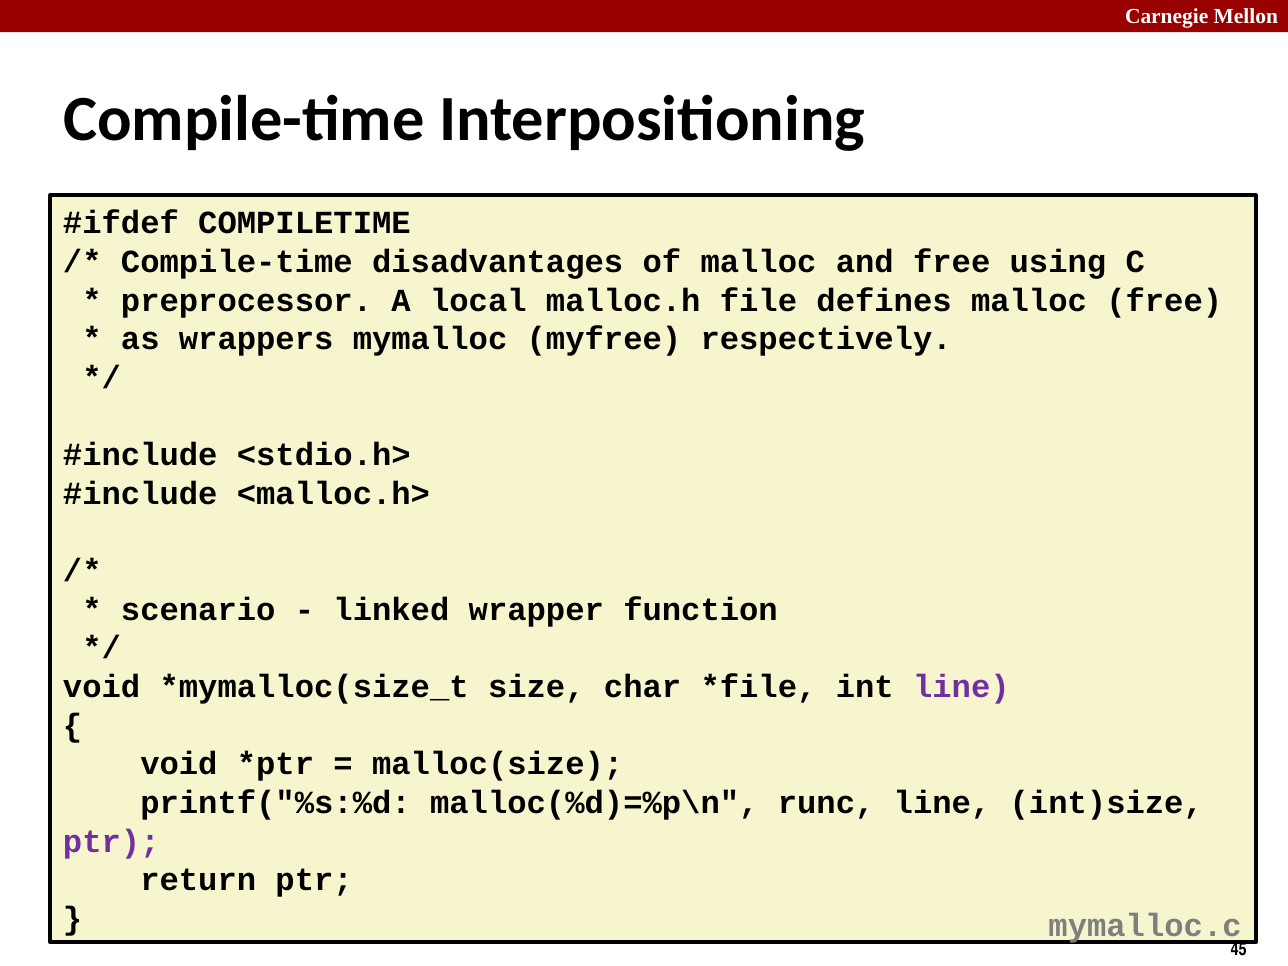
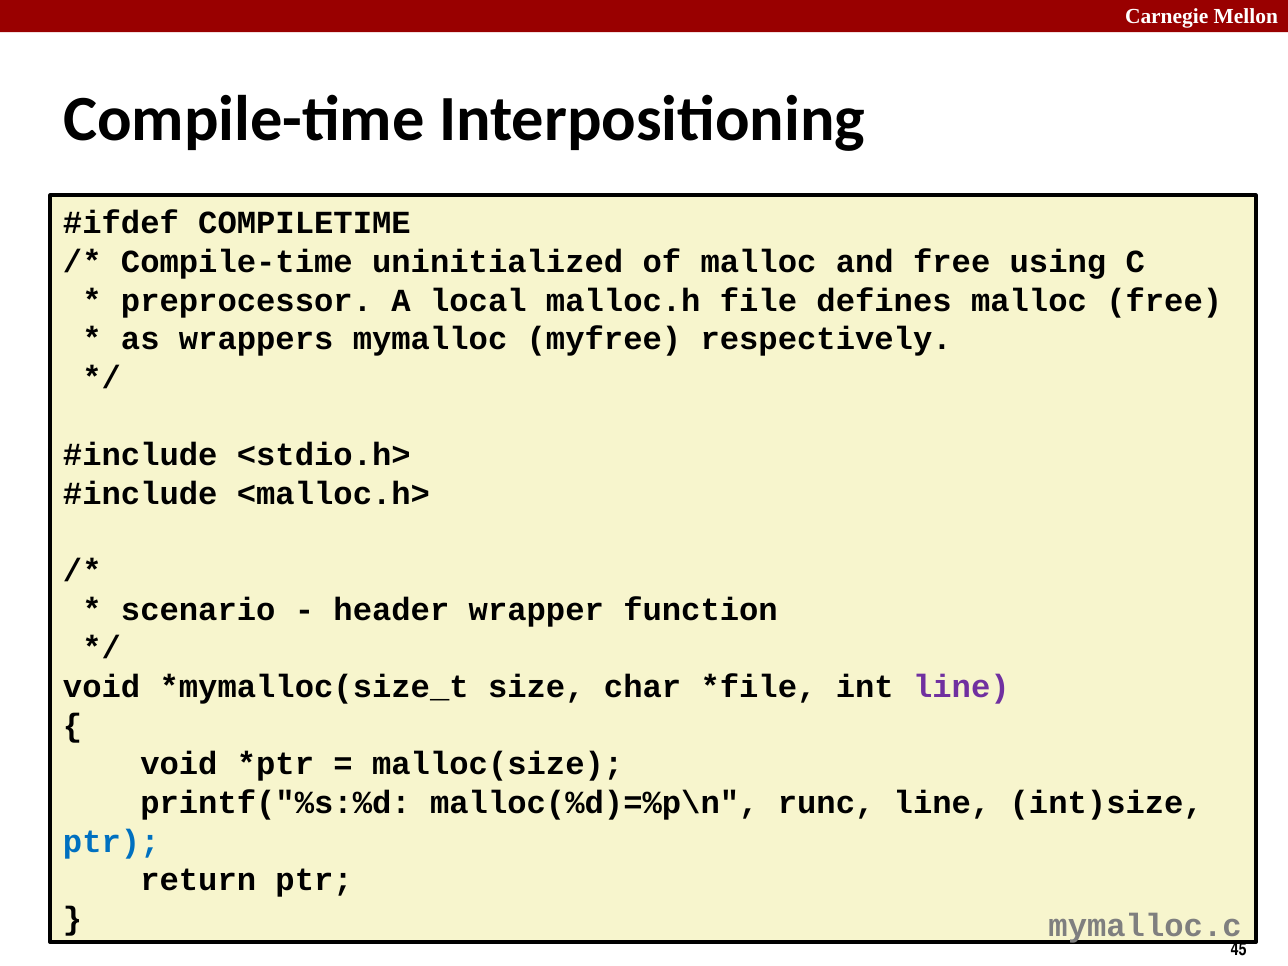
disadvantages: disadvantages -> uninitialized (498, 262)
linked: linked -> header (391, 610)
ptr colour: purple -> blue (111, 841)
